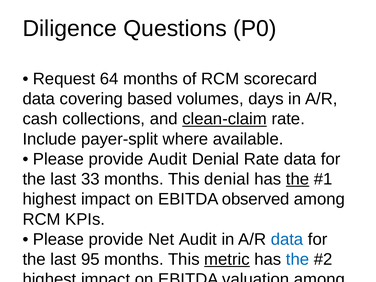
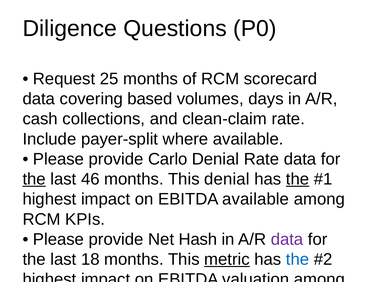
64: 64 -> 25 (109, 79)
clean-claim underline: present -> none (225, 119)
provide Audit: Audit -> Carlo (168, 159)
the underline: none -> present (34, 179)
33: 33 -> 46 (90, 179)
EBITDA observed: observed -> available (256, 199)
Net Audit: Audit -> Hash (198, 239)
data colour: blue -> purple (287, 239)
95: 95 -> 18 (90, 259)
